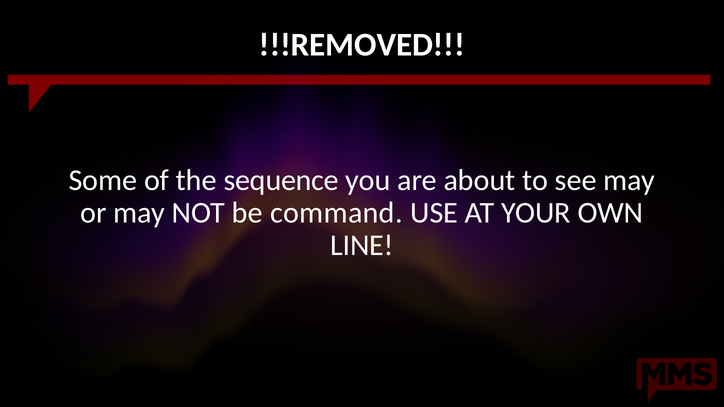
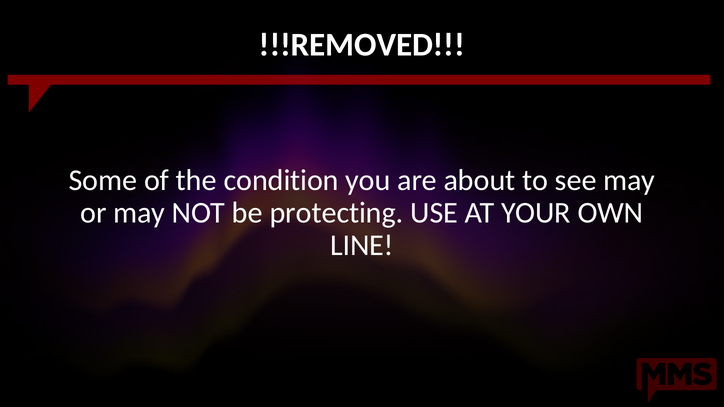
sequence: sequence -> condition (281, 180)
command: command -> protecting (337, 213)
